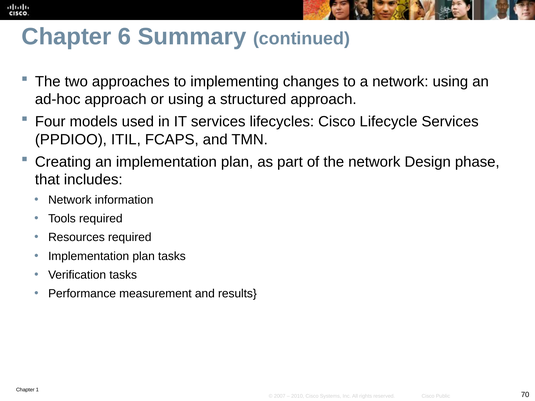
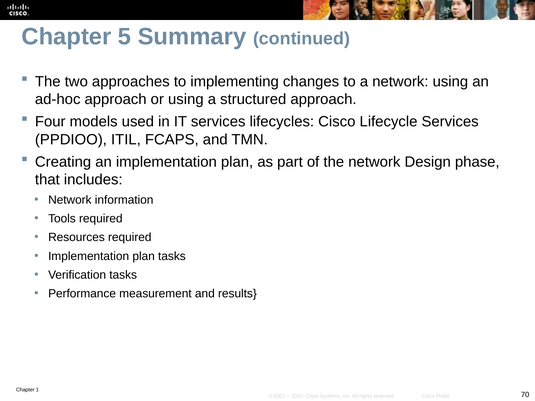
6: 6 -> 5 (125, 37)
